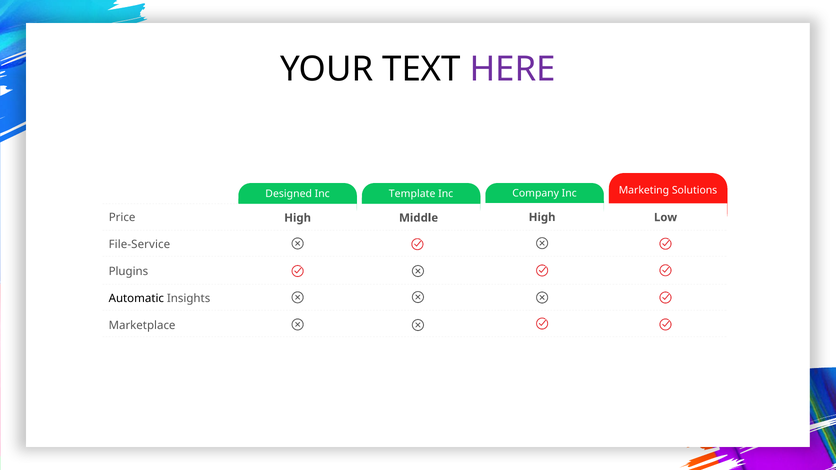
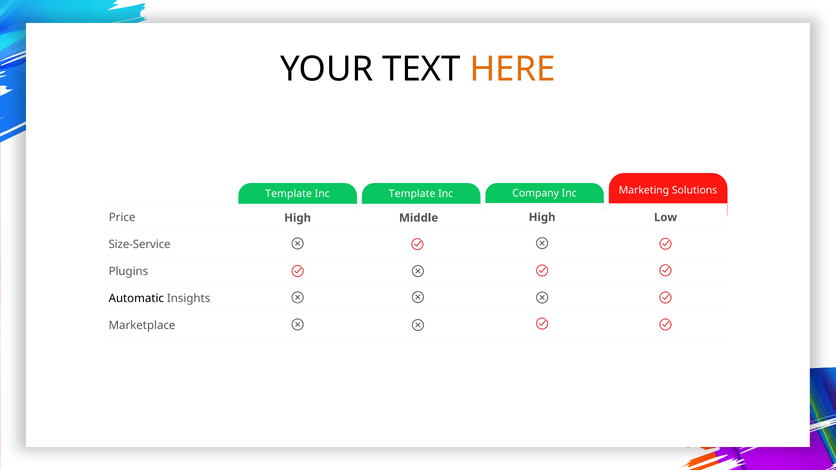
HERE colour: purple -> orange (513, 69)
Designed: Designed -> Template (289, 194)
File-Service: File-Service -> Size-Service (140, 244)
